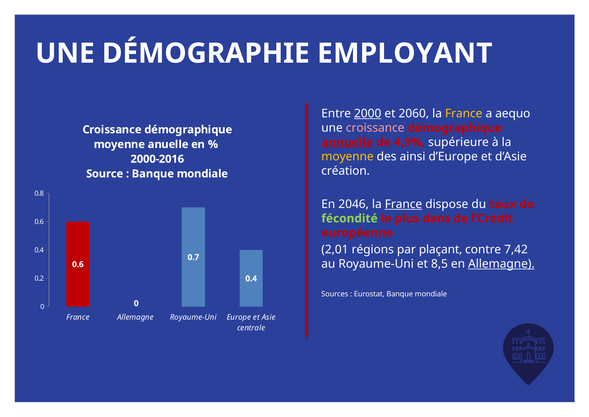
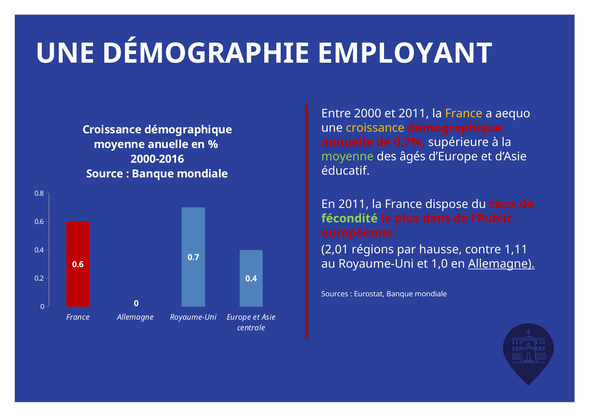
2000 underline: present -> none (368, 114)
et 2060: 2060 -> 2011 (414, 114)
croissance colour: pink -> yellow (375, 128)
4,9%: 4,9% -> 0,7% (409, 142)
moyenne colour: yellow -> light green (347, 156)
ainsi: ainsi -> âgés (413, 156)
création: création -> éducatif (346, 171)
En 2046: 2046 -> 2011 (354, 204)
France underline: present -> none (403, 204)
l’Crédit: l’Crédit -> l’Public (492, 218)
plaçant: plaçant -> hausse (440, 249)
7,42: 7,42 -> 1,11 (516, 249)
8,5: 8,5 -> 1,0 (439, 264)
